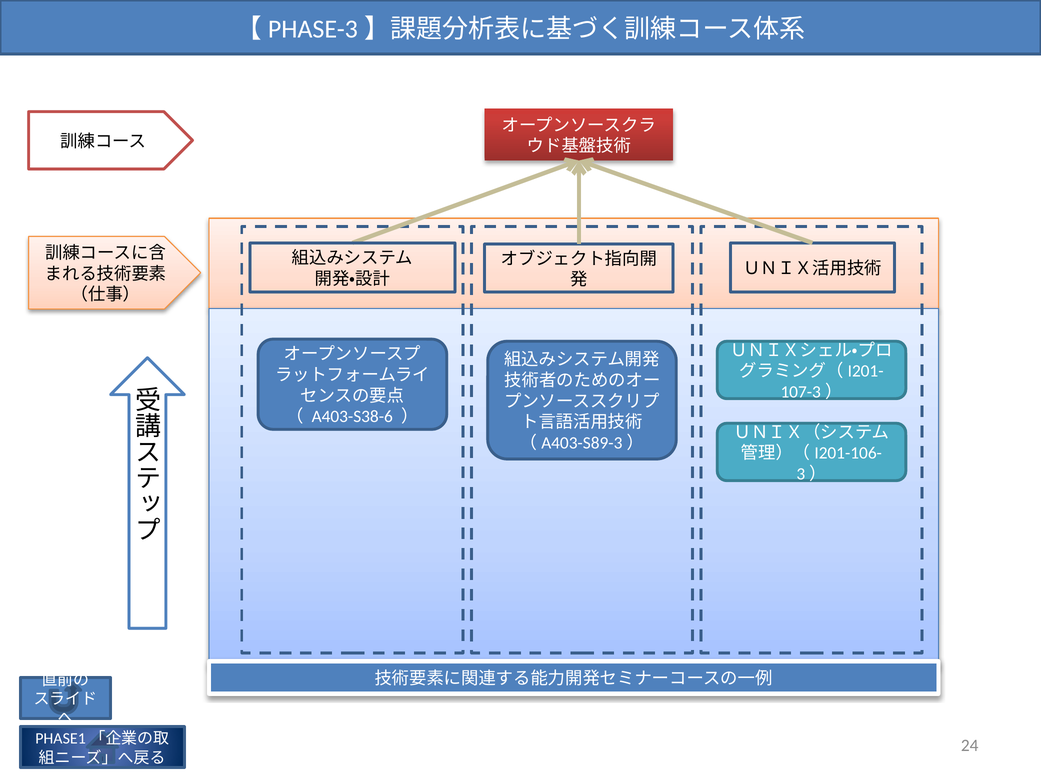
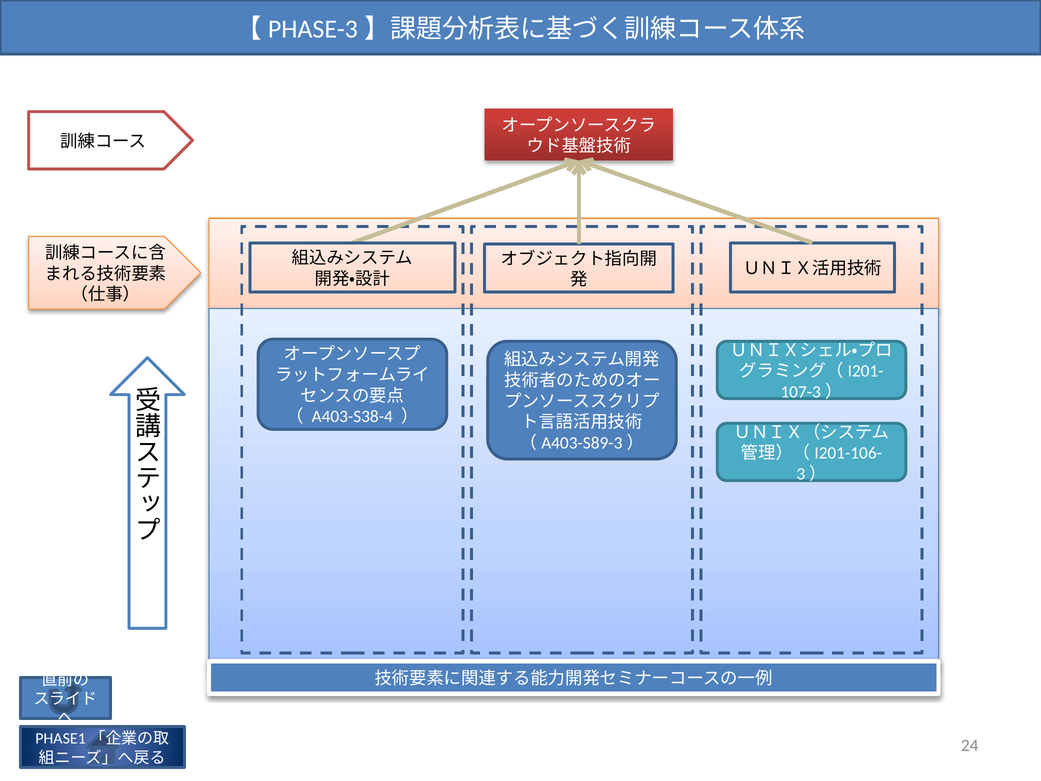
A403-S38-6: A403-S38-6 -> A403-S38-4 (352, 417)
